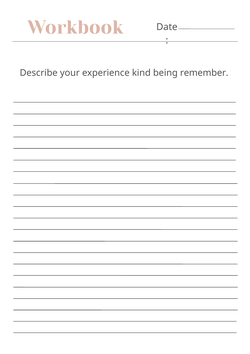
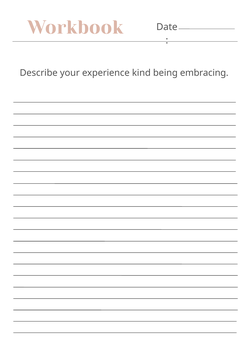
remember: remember -> embracing (204, 73)
